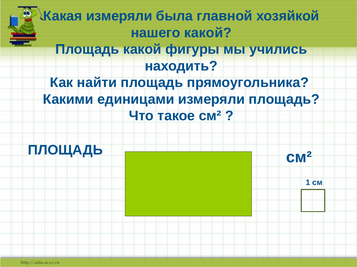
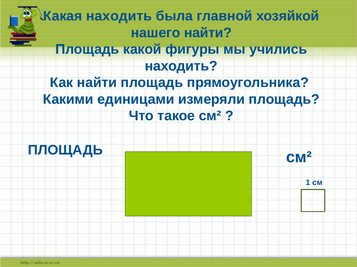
Какая измеряли: измеряли -> находить (119, 16)
нашего какой: какой -> найти (208, 33)
